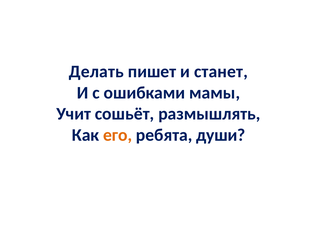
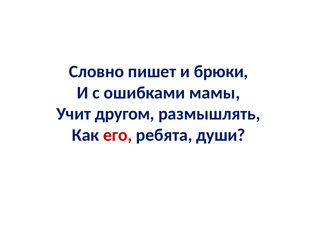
Делать: Делать -> Словно (96, 71)
станет: станет -> брюки (221, 71)
сошьёт: сошьёт -> другом (125, 114)
его colour: orange -> red (118, 135)
